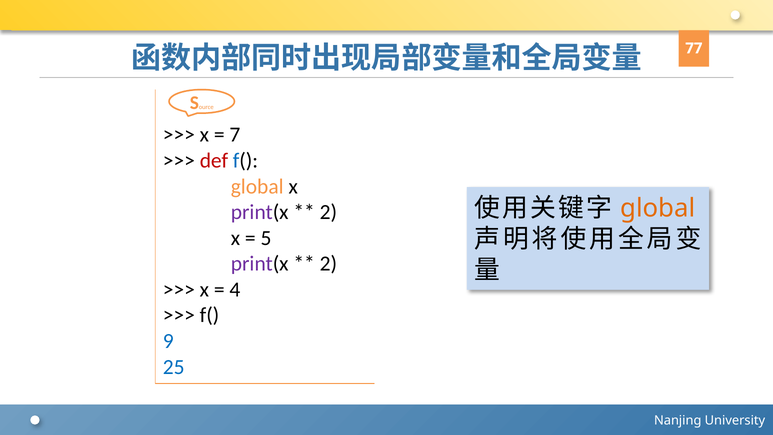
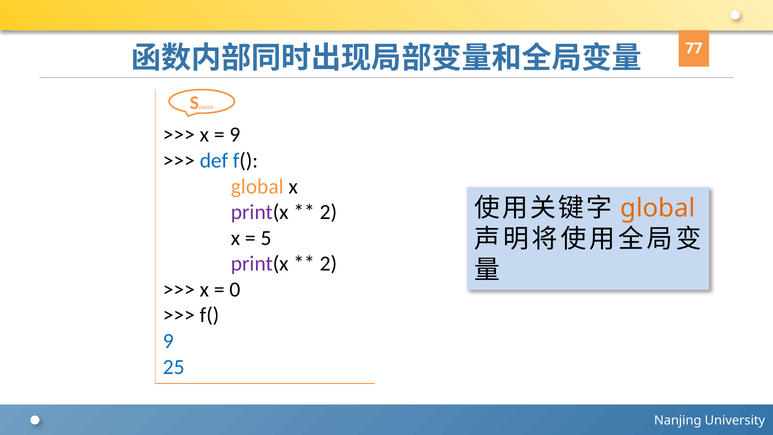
7: 7 -> 9 (235, 135)
def colour: red -> blue (214, 161)
4: 4 -> 0 (235, 289)
